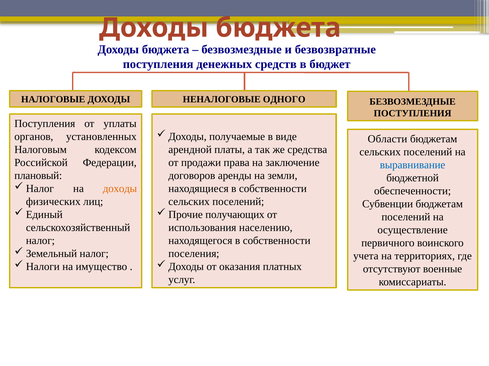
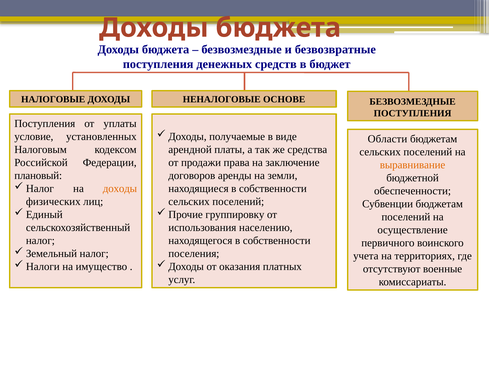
ОДНОГО: ОДНОГО -> ОСНОВЕ (284, 100)
органов: органов -> условие (34, 137)
выравнивание colour: blue -> orange (413, 165)
получающих: получающих -> группировку (235, 215)
